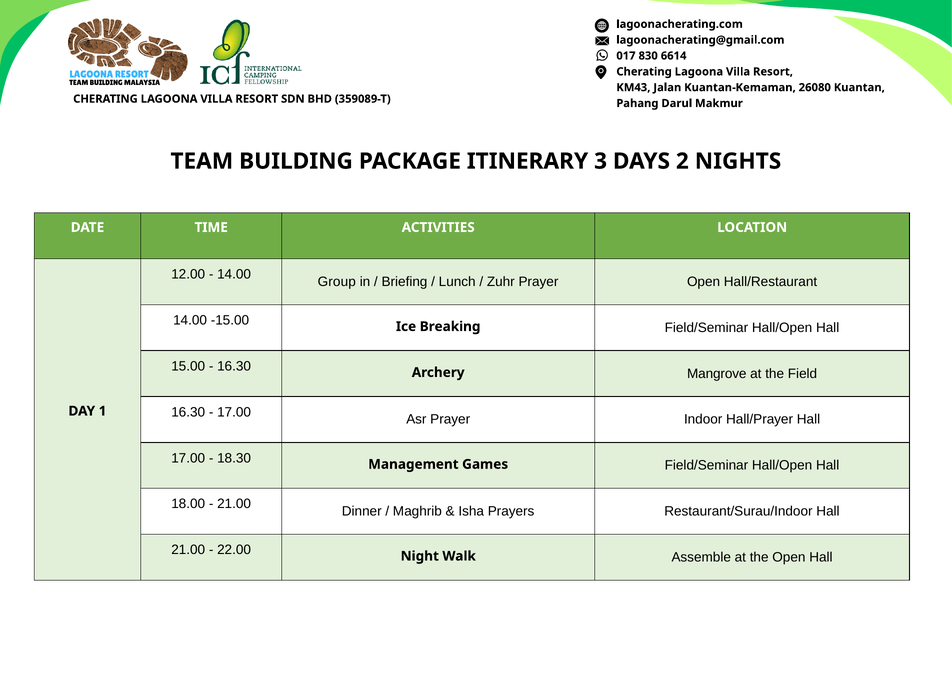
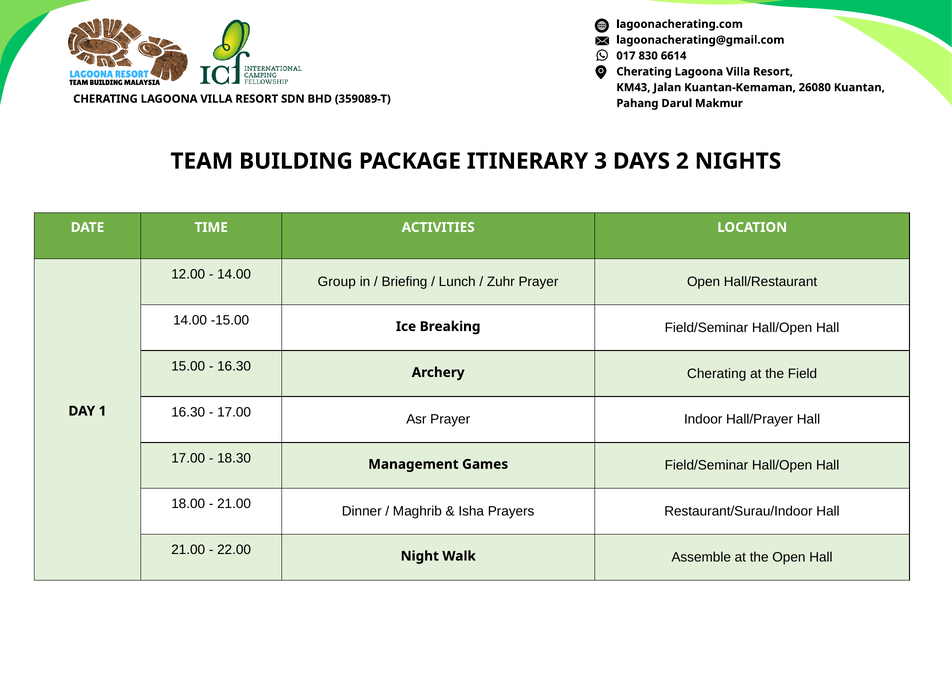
Archery Mangrove: Mangrove -> Cherating (717, 373)
